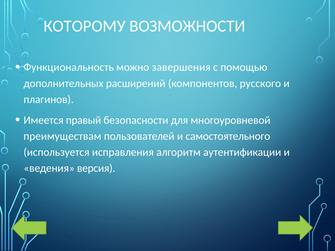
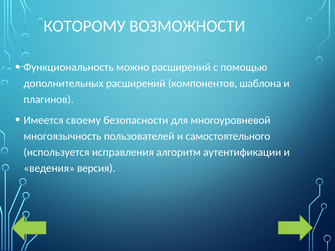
можно завершения: завершения -> расширений (181, 67)
русского: русского -> шаблона (260, 83)
правый: правый -> своему (83, 120)
преимуществам: преимуществам -> многоязычность (62, 136)
